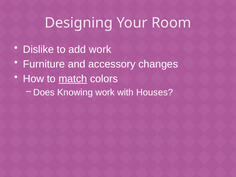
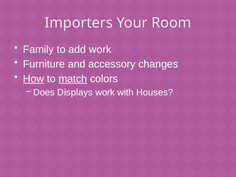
Designing: Designing -> Importers (79, 23)
Dislike: Dislike -> Family (38, 49)
How underline: none -> present (33, 79)
Knowing: Knowing -> Displays (75, 92)
